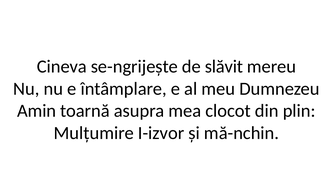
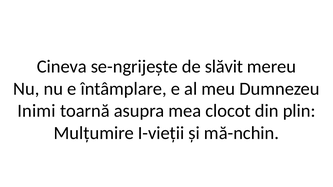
Amin: Amin -> Inimi (36, 111)
I-izvor: I-izvor -> I-vieții (161, 133)
